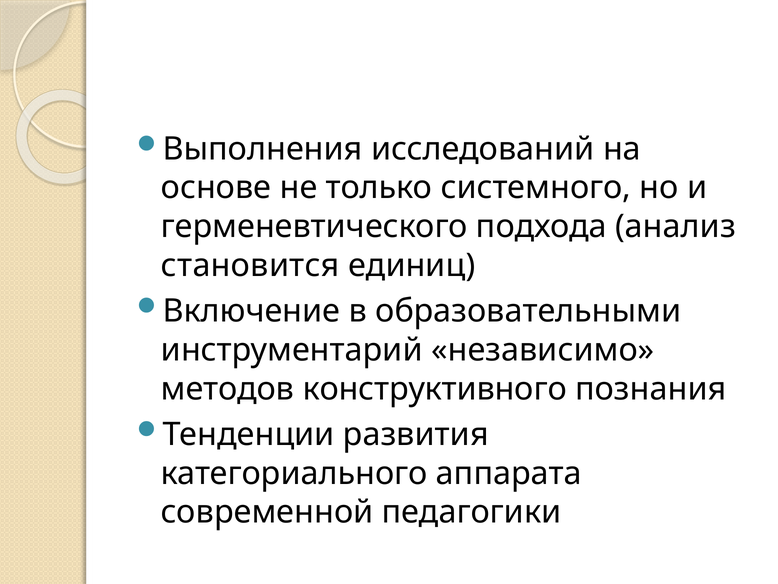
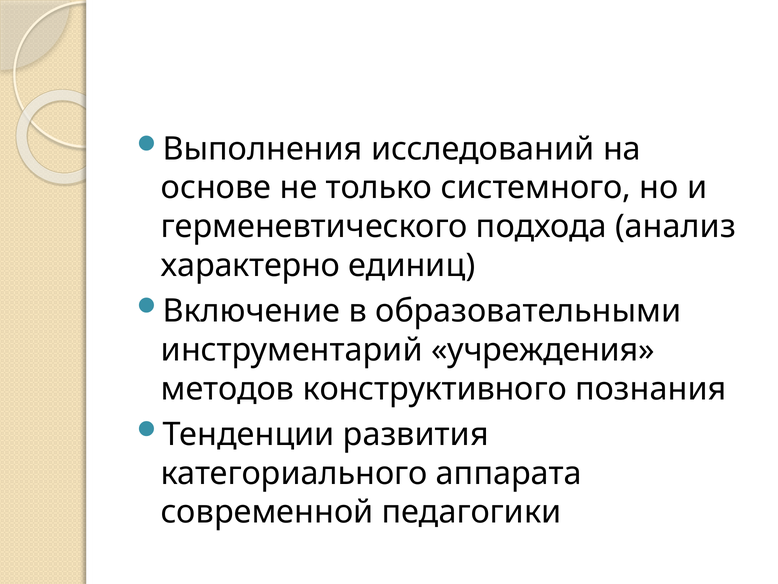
становится: становится -> характерно (251, 265)
независимо: независимо -> учреждения (543, 350)
